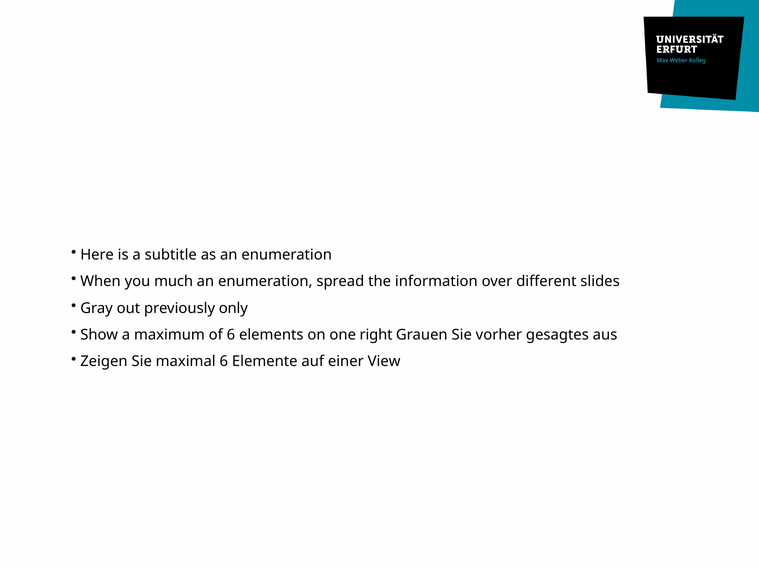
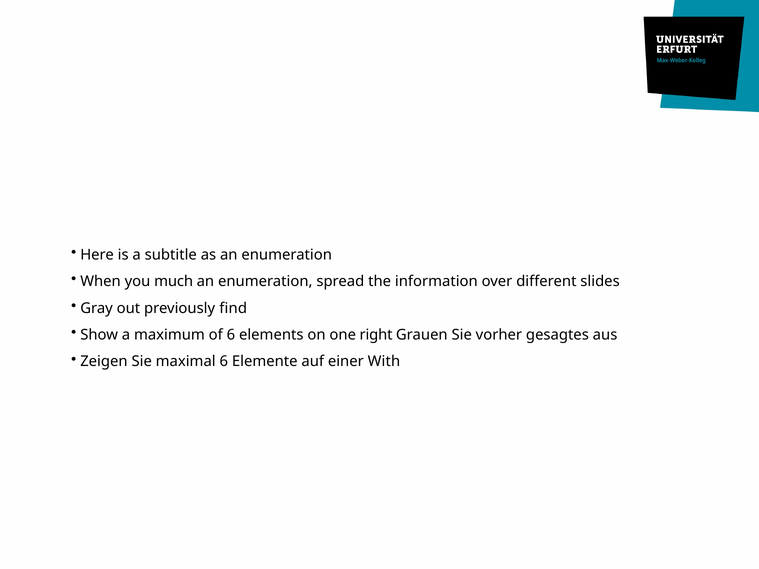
only: only -> find (233, 308)
View: View -> With (384, 362)
